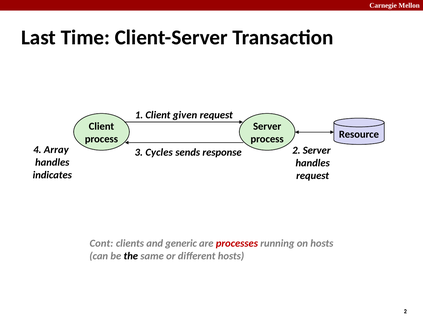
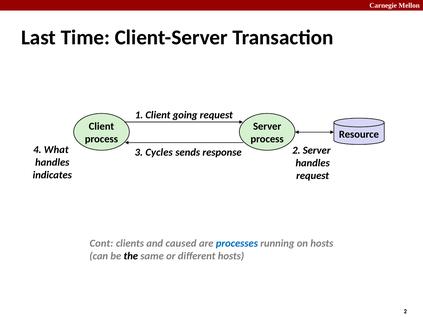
given: given -> going (185, 115)
Array: Array -> What (56, 150)
generic: generic -> caused (181, 244)
processes colour: red -> blue (237, 244)
